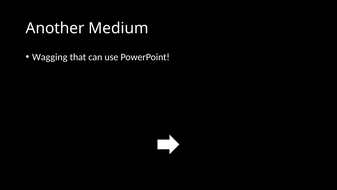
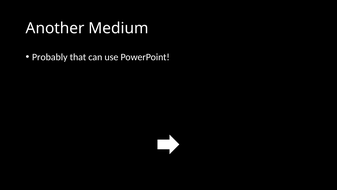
Wagging: Wagging -> Probably (50, 57)
